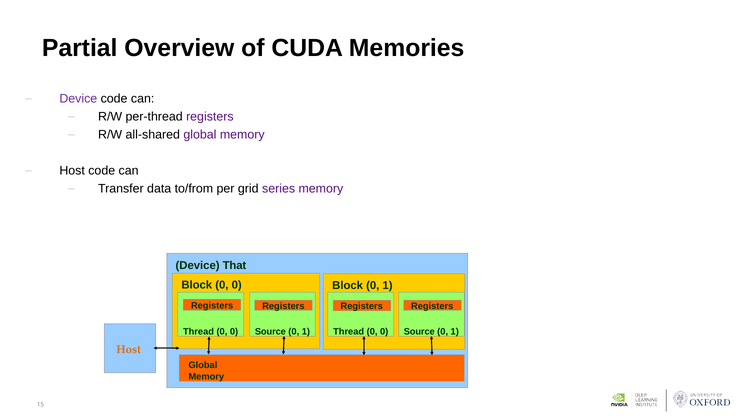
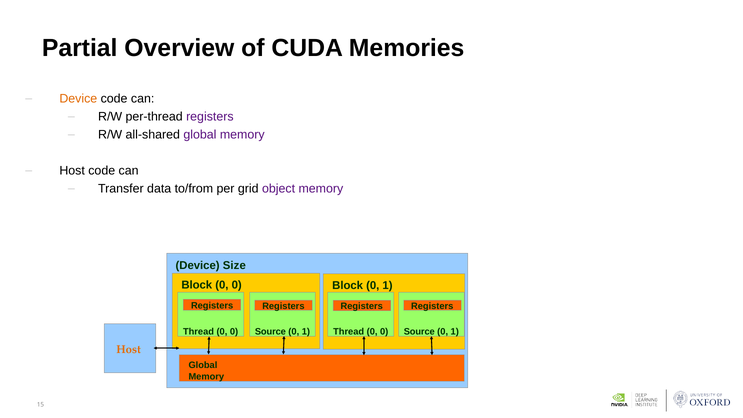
Device colour: purple -> orange (78, 99)
series: series -> object (279, 189)
That: That -> Size (234, 265)
